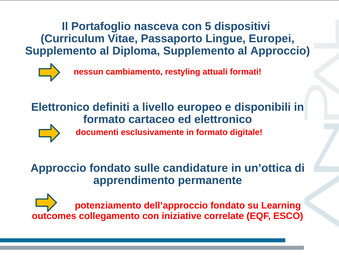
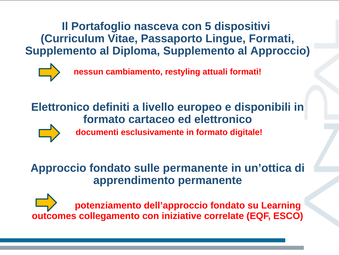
Lingue Europei: Europei -> Formati (272, 39)
sulle candidature: candidature -> permanente (195, 168)
